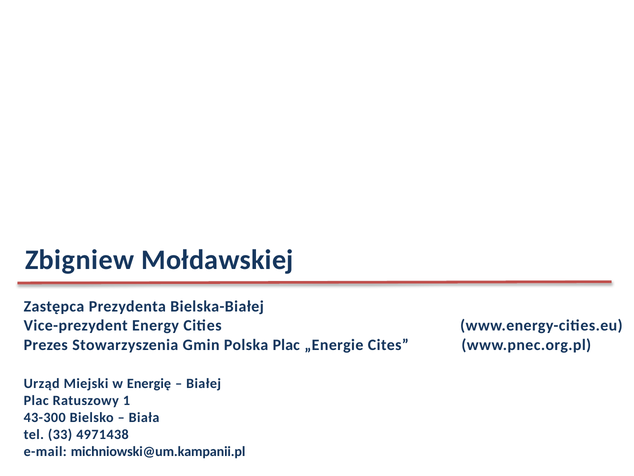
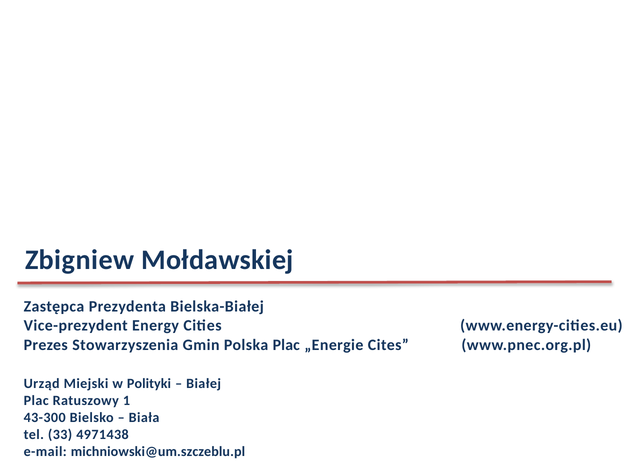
Energię: Energię -> Polityki (149, 383)
michniowski@um.kampanii.pl: michniowski@um.kampanii.pl -> michniowski@um.szczeblu.pl (158, 451)
